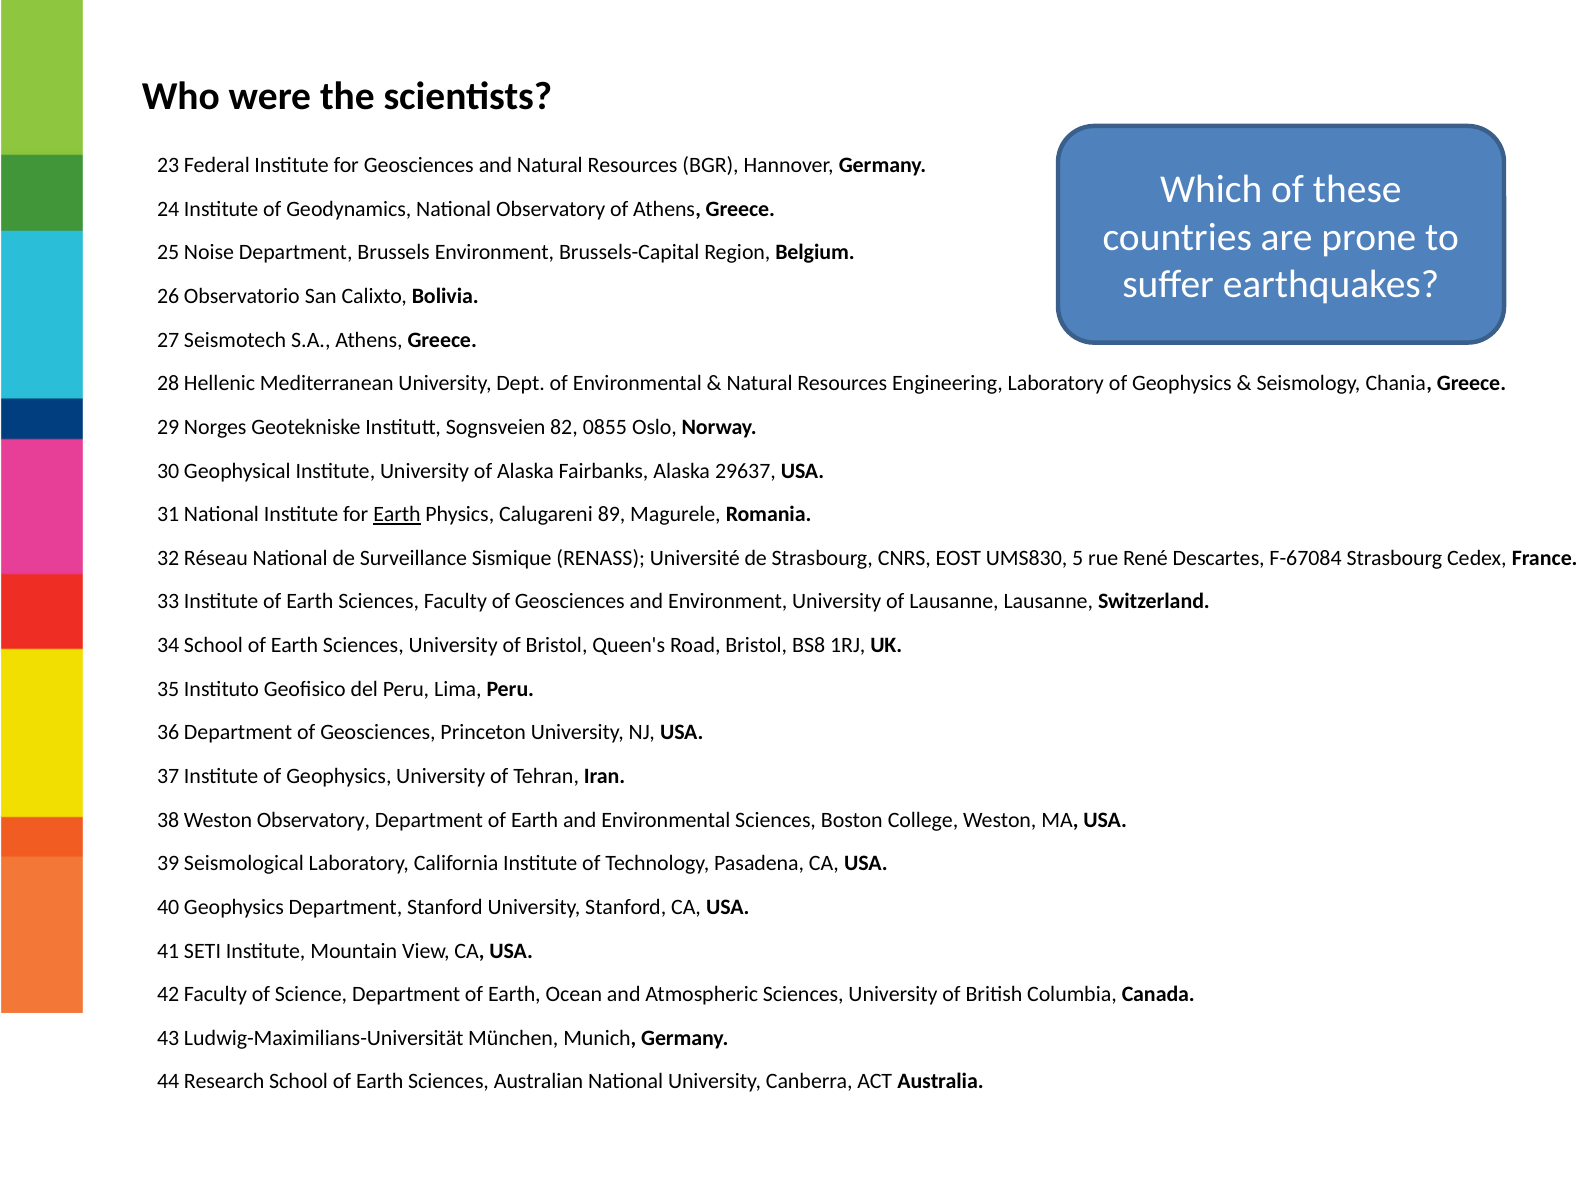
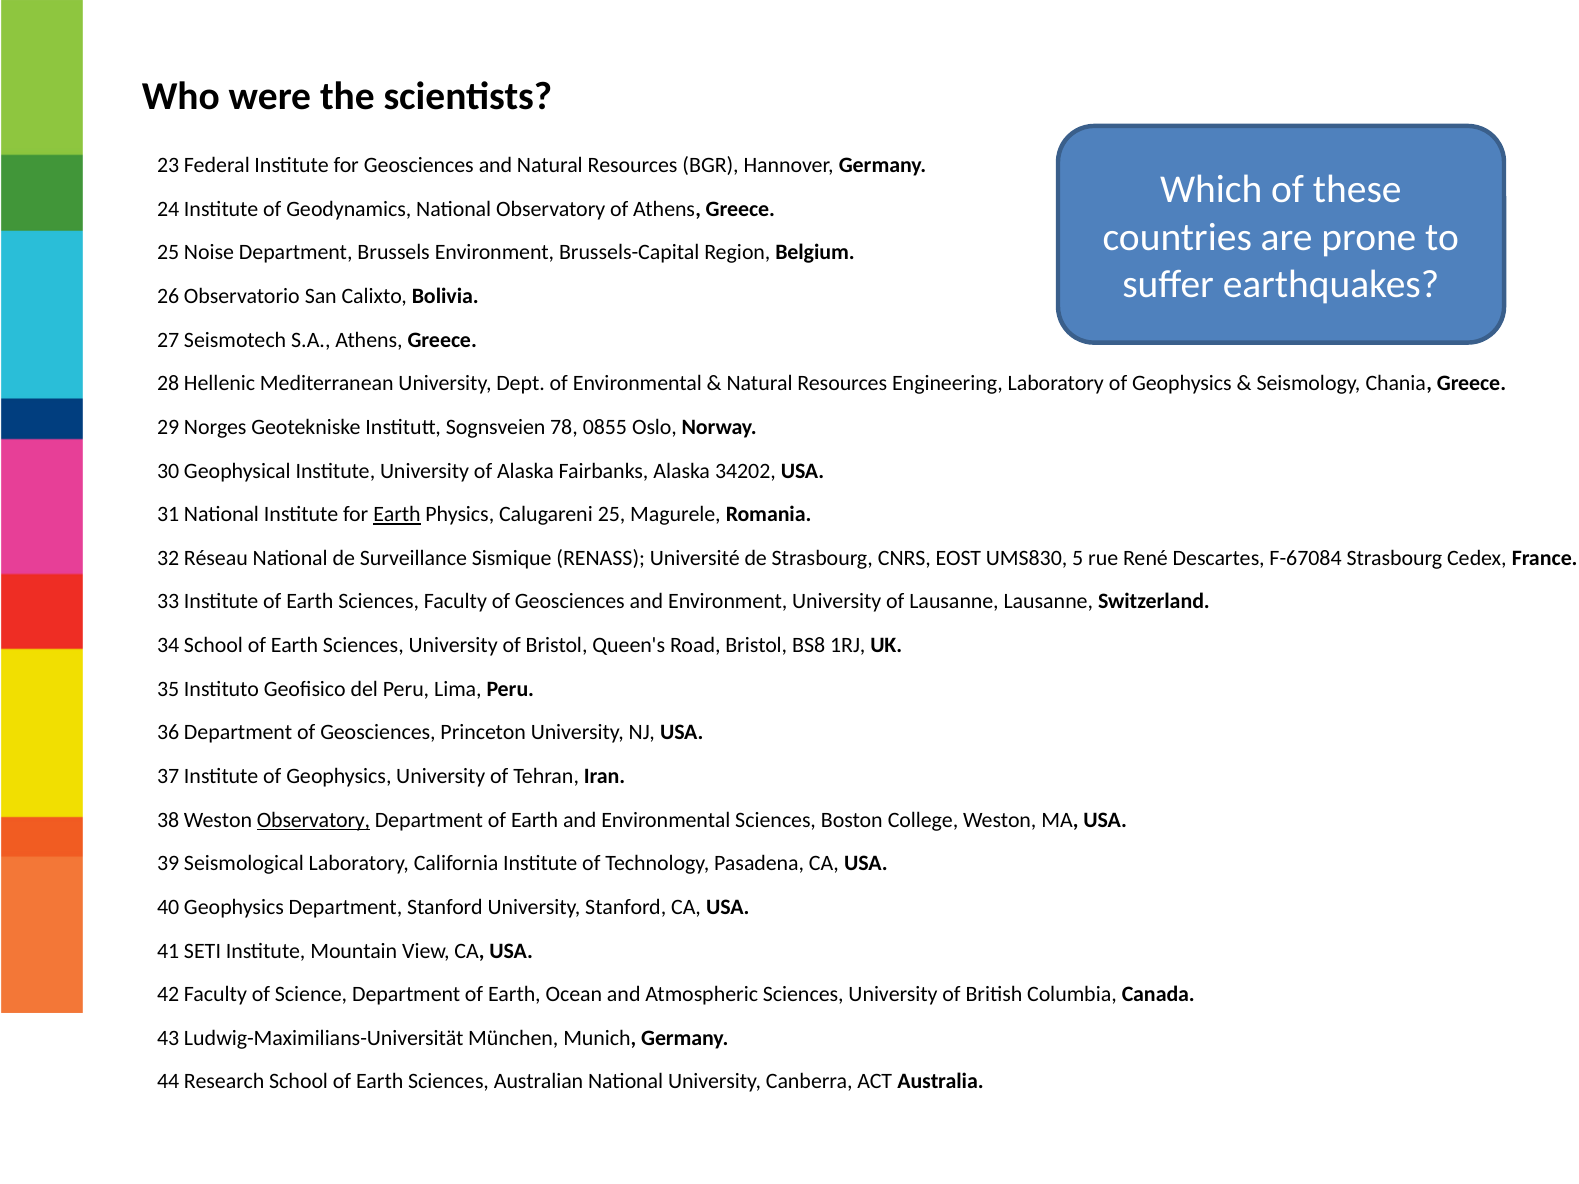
82: 82 -> 78 (564, 427)
29637: 29637 -> 34202 (745, 471)
Calugareni 89: 89 -> 25 (612, 515)
Observatory underline: none -> present (314, 820)
